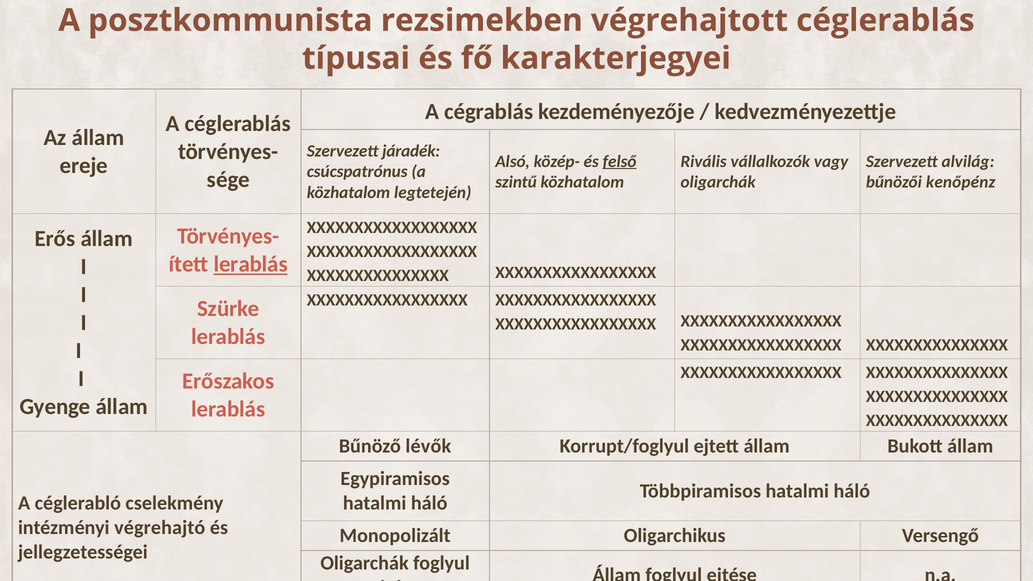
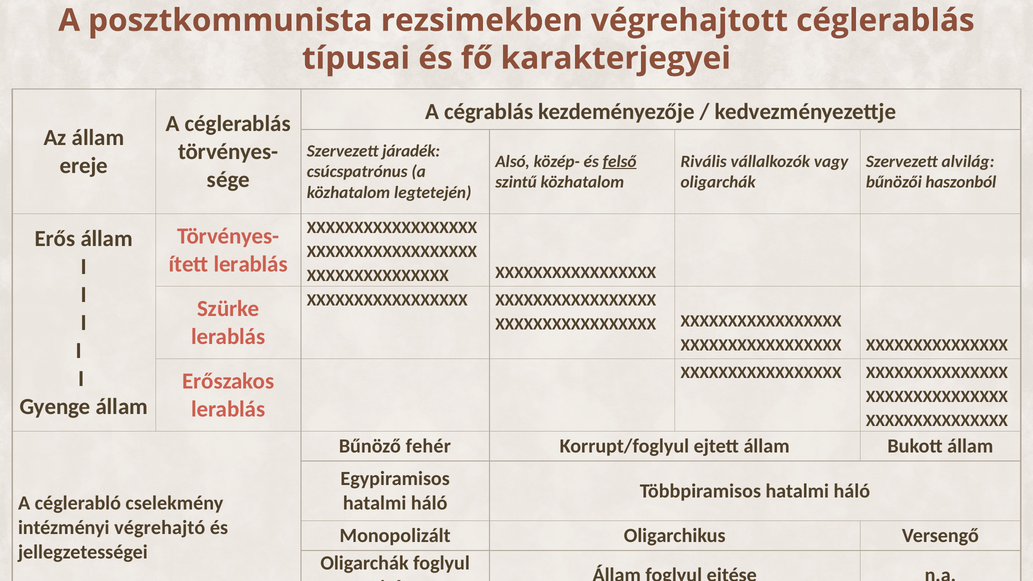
kenőpénz: kenőpénz -> haszonból (961, 182)
lerablás underline: present -> none (251, 264)
lévők: lévők -> fehér (428, 446)
